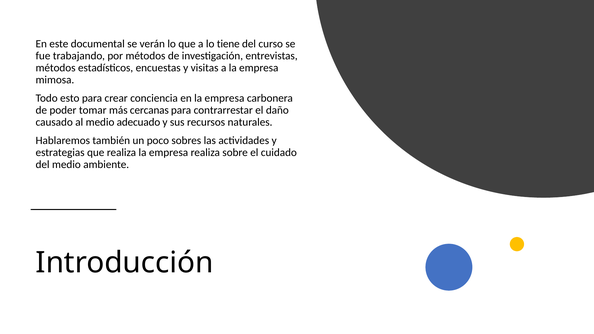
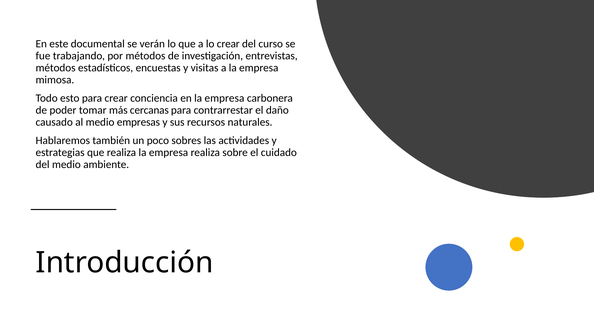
lo tiene: tiene -> crear (228, 44)
adecuado: adecuado -> empresas (138, 122)
